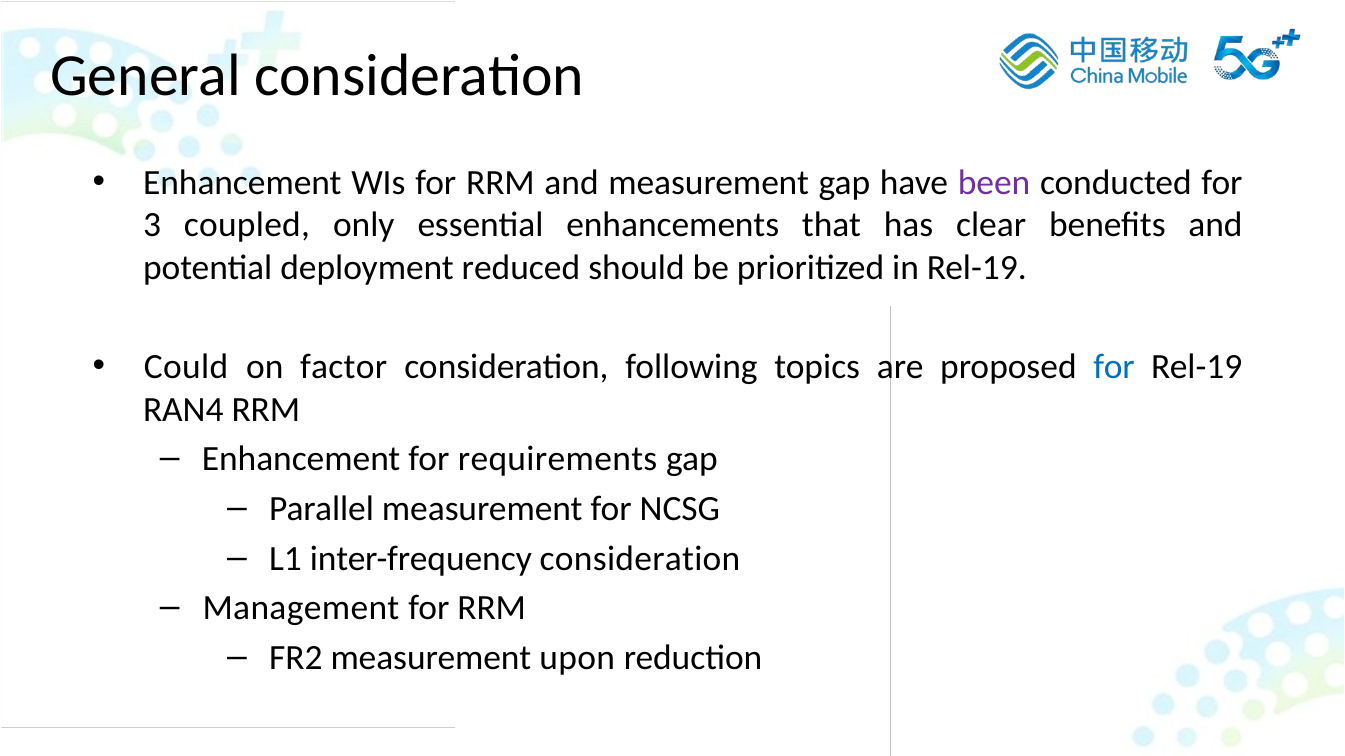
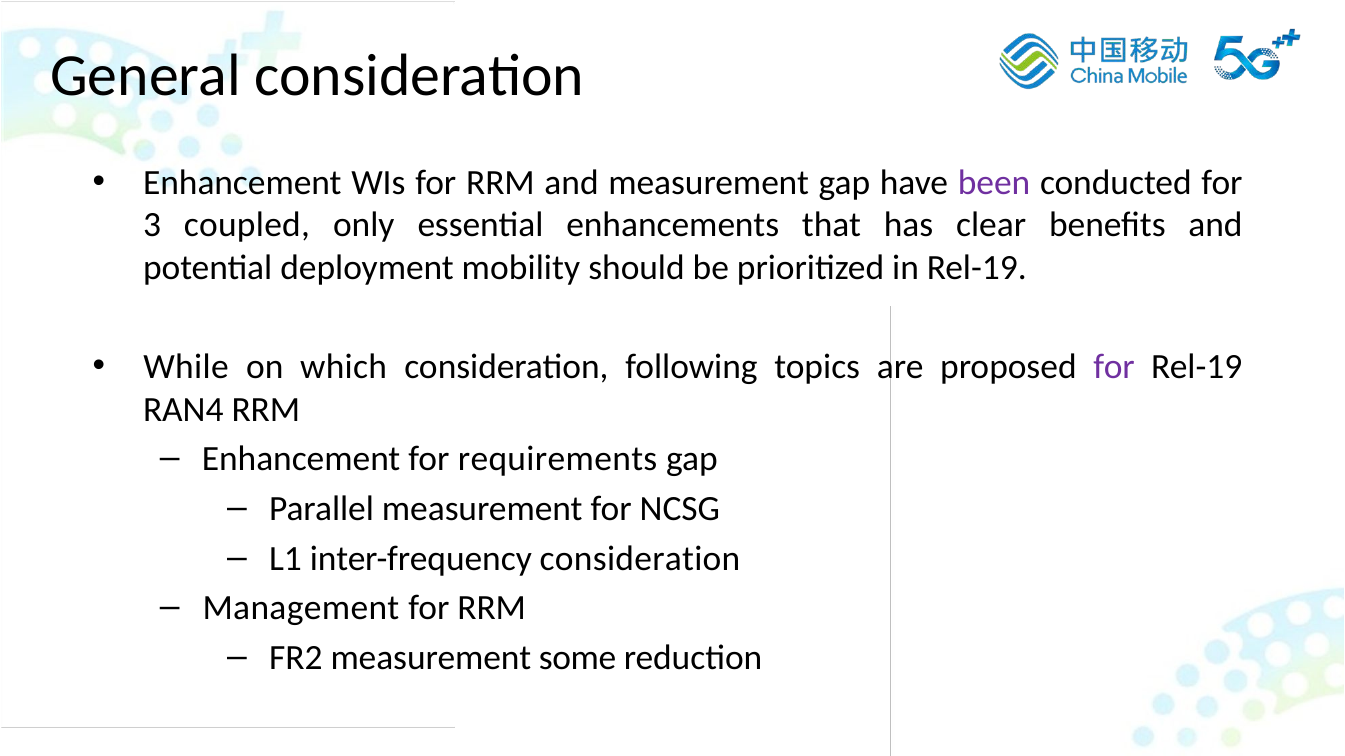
reduced: reduced -> mobility (521, 268)
Could: Could -> While (186, 367)
factor: factor -> which (344, 367)
for colour: blue -> purple (1114, 367)
upon: upon -> some (578, 658)
